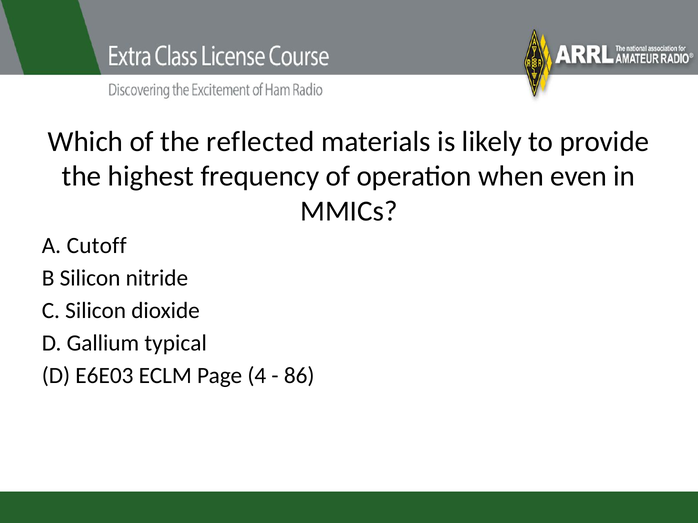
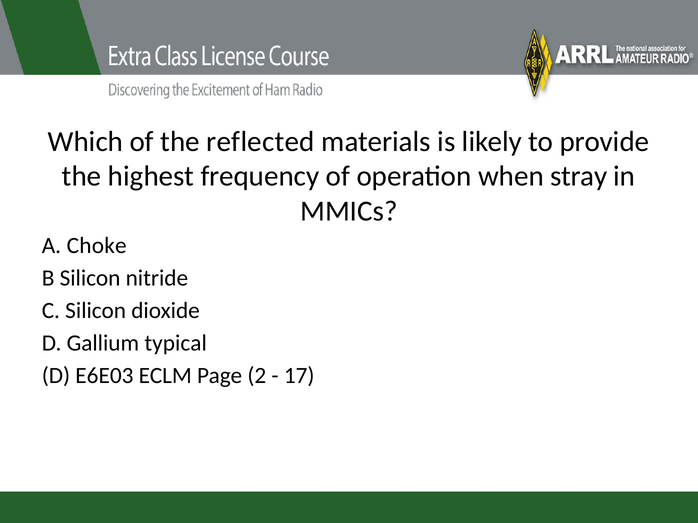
even: even -> stray (579, 176)
Cutoff: Cutoff -> Choke (97, 246)
4: 4 -> 2 (257, 376)
86: 86 -> 17 (299, 376)
